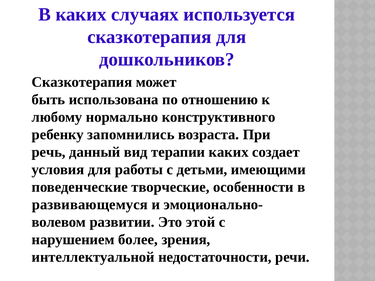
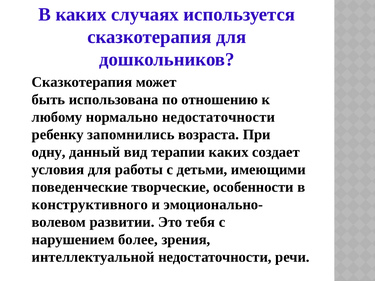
нормально конструктивного: конструктивного -> недостаточности (219, 117)
речь: речь -> одну (49, 152)
развивающемуся: развивающемуся -> конструктивного (90, 205)
этой: этой -> тебя (201, 222)
